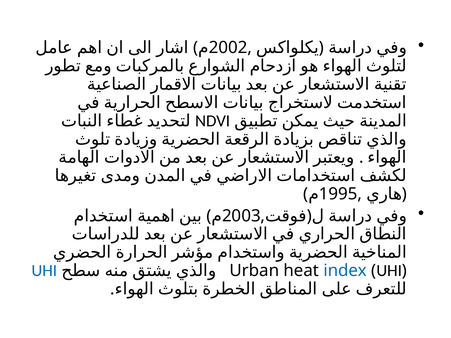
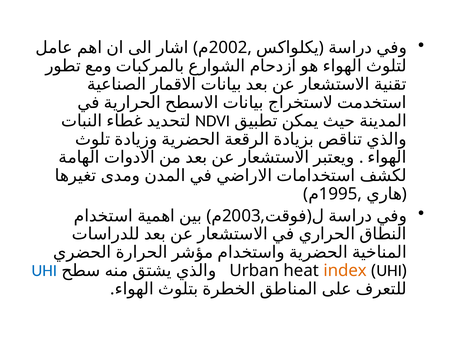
index colour: blue -> orange (345, 271)
